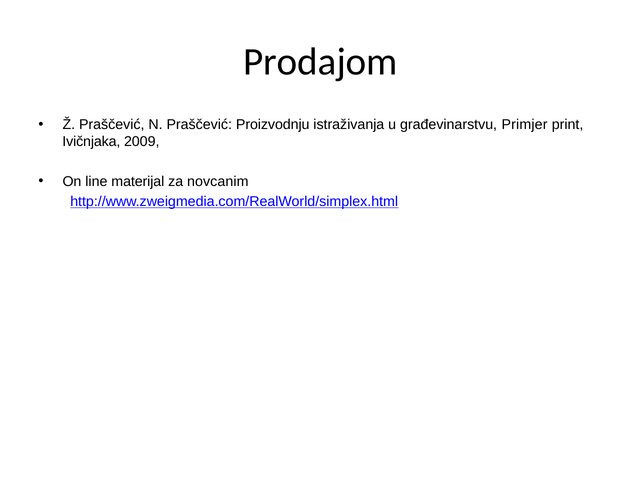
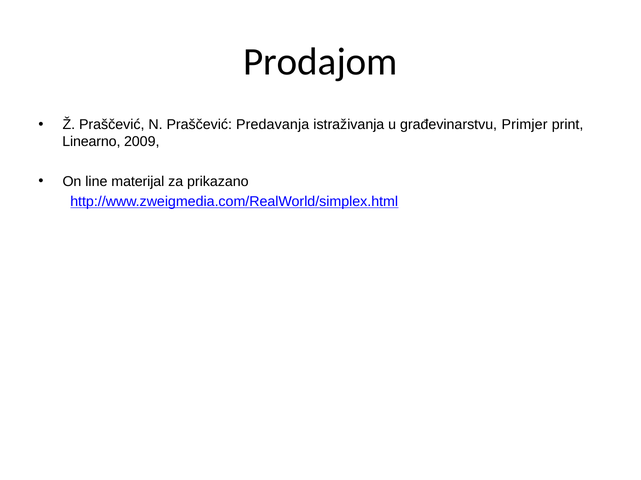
Proizvodnju: Proizvodnju -> Predavanja (273, 125)
Ivičnjaka: Ivičnjaka -> Linearno (91, 142)
novcanim: novcanim -> prikazano (218, 182)
